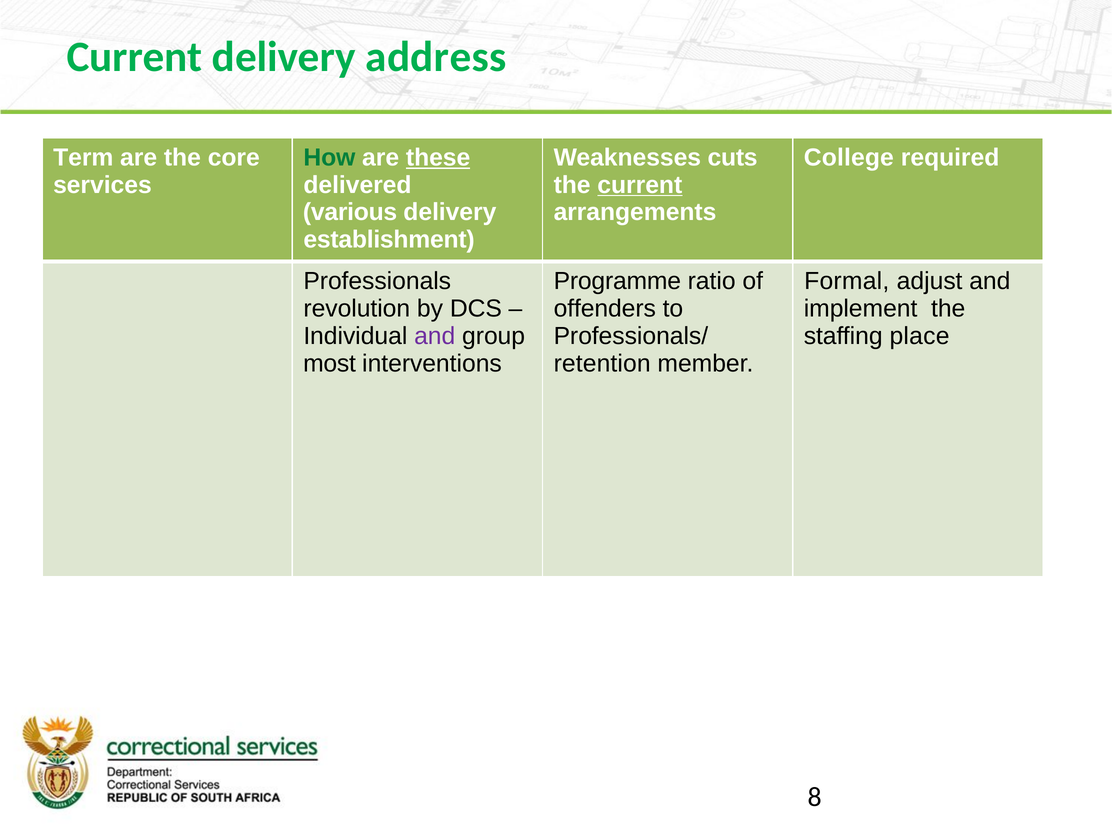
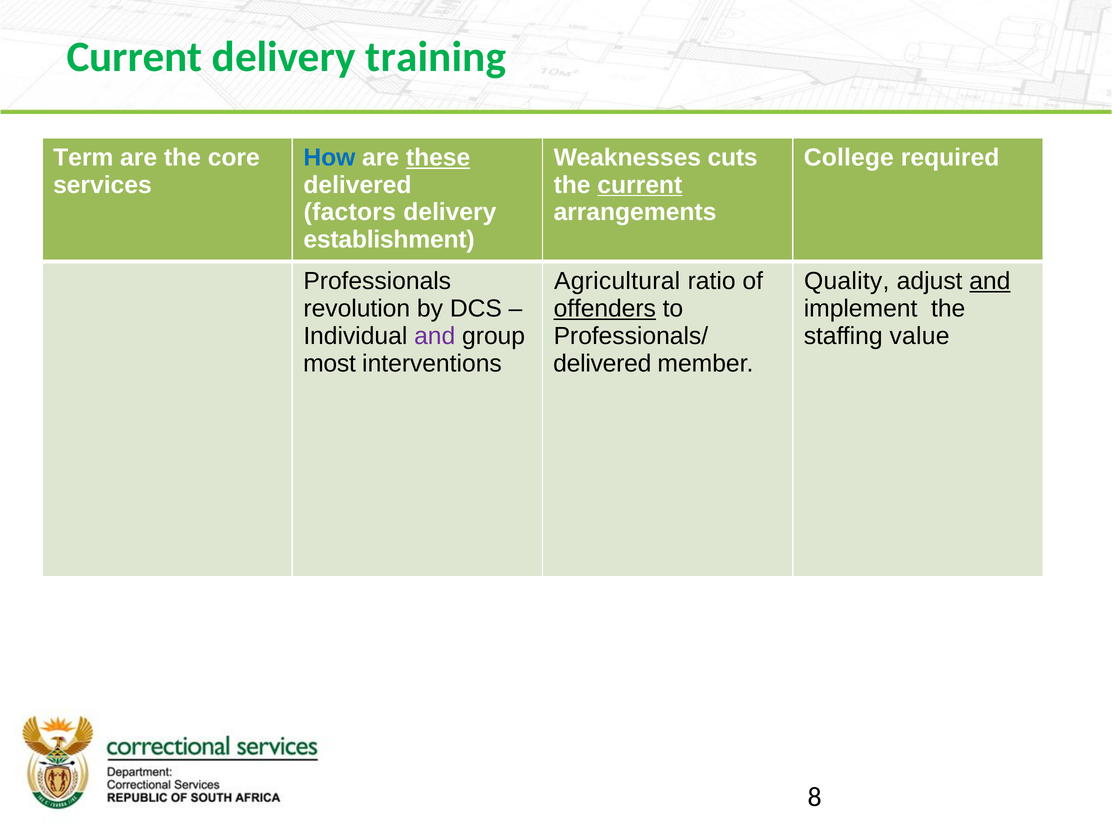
address: address -> training (436, 57)
How colour: green -> blue (329, 157)
various: various -> factors (350, 212)
Programme: Programme -> Agricultural (617, 281)
Formal: Formal -> Quality (847, 281)
and underline: none -> present (990, 281)
offenders underline: none -> present (605, 308)
place: place -> value (920, 336)
retention: retention -> delivered (602, 363)
